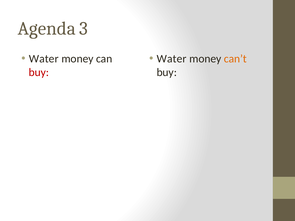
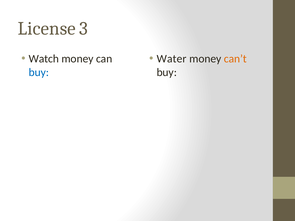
Agenda: Agenda -> License (47, 29)
Water: Water -> Watch (44, 59)
buy colour: red -> blue (39, 72)
